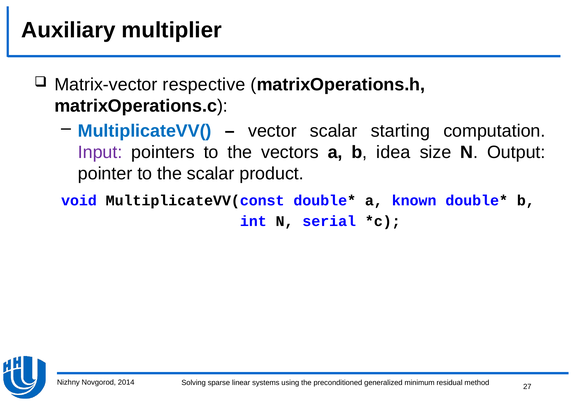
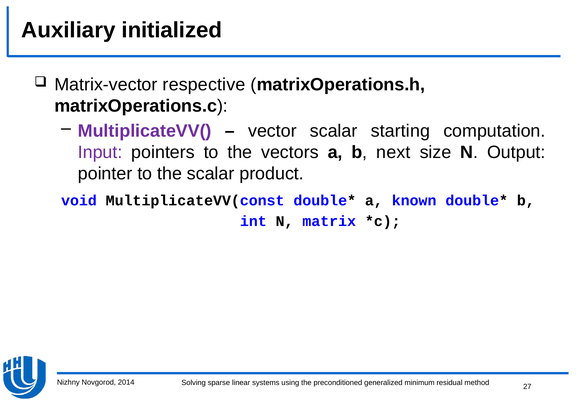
multiplier: multiplier -> initialized (172, 30)
MultiplicateVV( colour: blue -> purple (145, 131)
idea: idea -> next (393, 153)
serial: serial -> matrix (329, 222)
